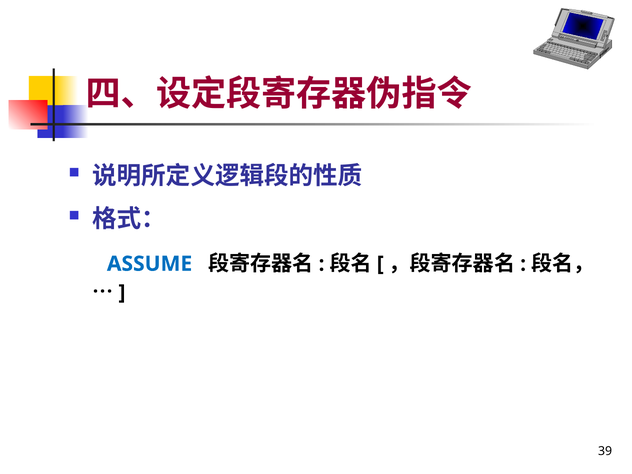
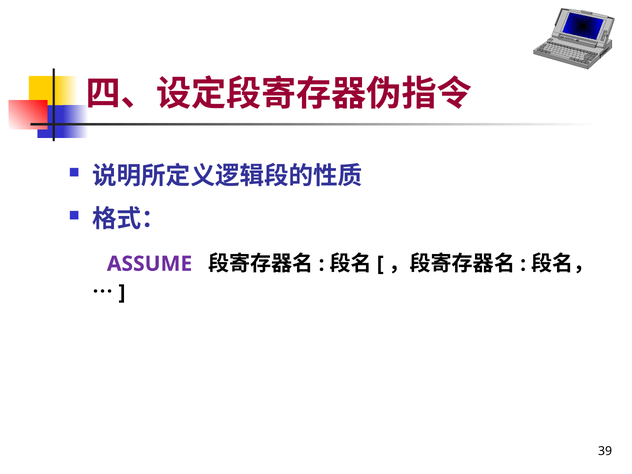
ASSUME colour: blue -> purple (150, 264)
